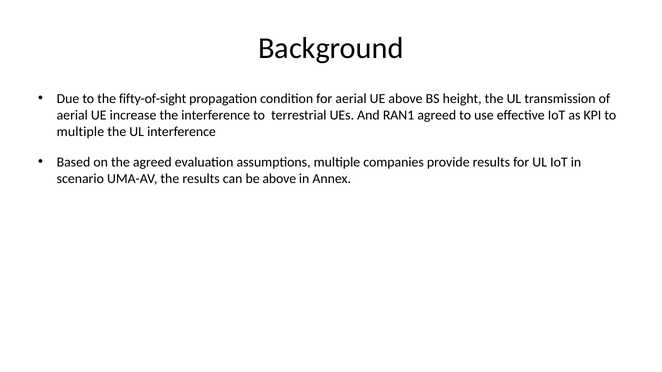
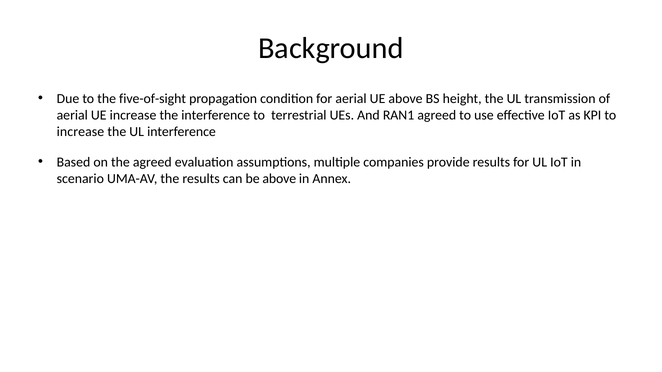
fifty-of-sight: fifty-of-sight -> five-of-sight (153, 99)
multiple: multiple -> increase (80, 132)
